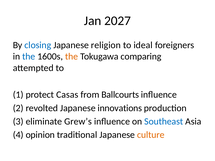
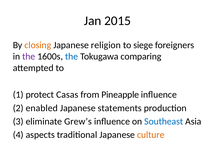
2027: 2027 -> 2015 (118, 21)
closing colour: blue -> orange (38, 45)
ideal: ideal -> siege (143, 45)
the colour: blue -> purple (29, 57)
the colour: orange -> blue (72, 57)
Ballcourts: Ballcourts -> Pineapple (120, 95)
revolted: revolted -> enabled (42, 108)
innovations: innovations -> statements (120, 108)
opinion: opinion -> aspects (40, 135)
